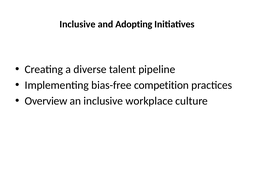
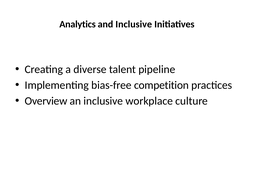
Inclusive: Inclusive -> Analytics (78, 24)
and Adopting: Adopting -> Inclusive (134, 24)
